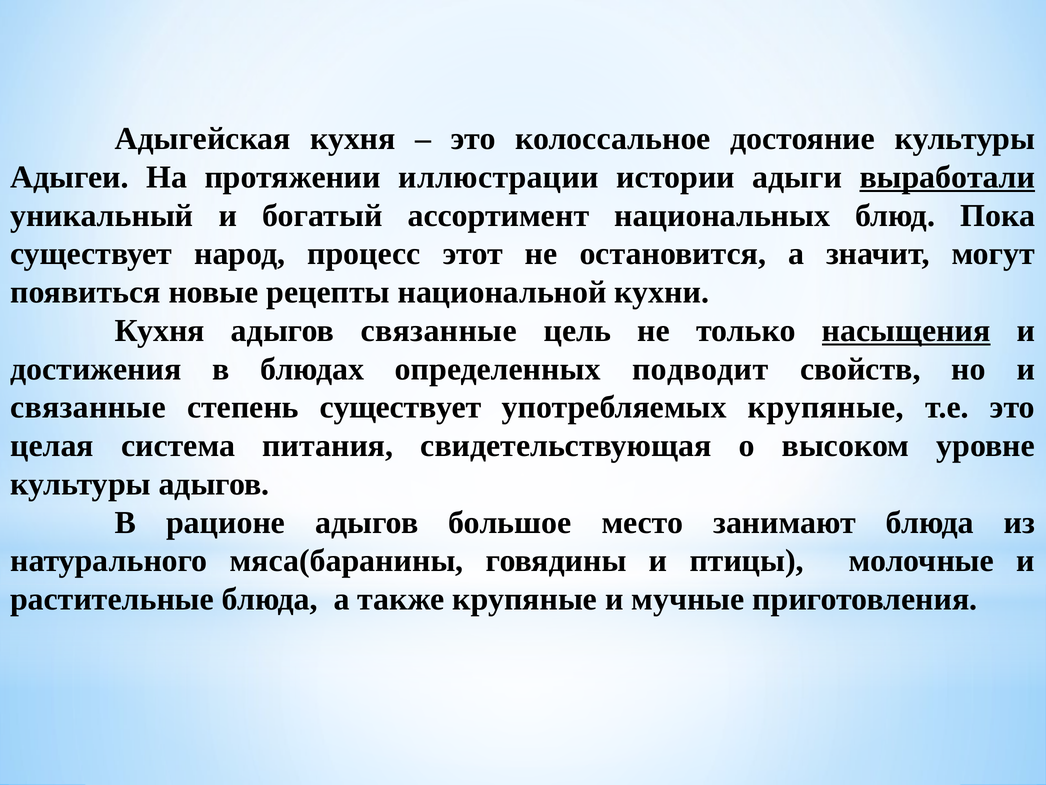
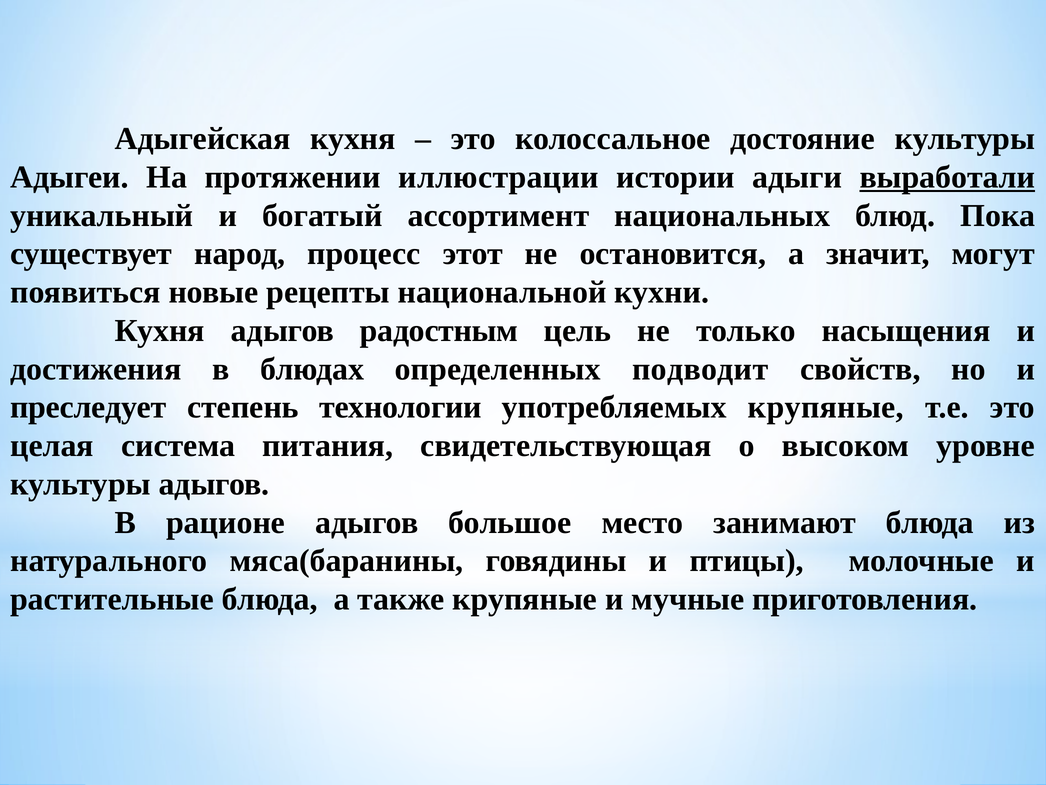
адыгов связанные: связанные -> радостным (439, 330)
насыщения underline: present -> none (906, 330)
связанные: связанные -> преследует (88, 407)
степень существует: существует -> технологии (401, 407)
